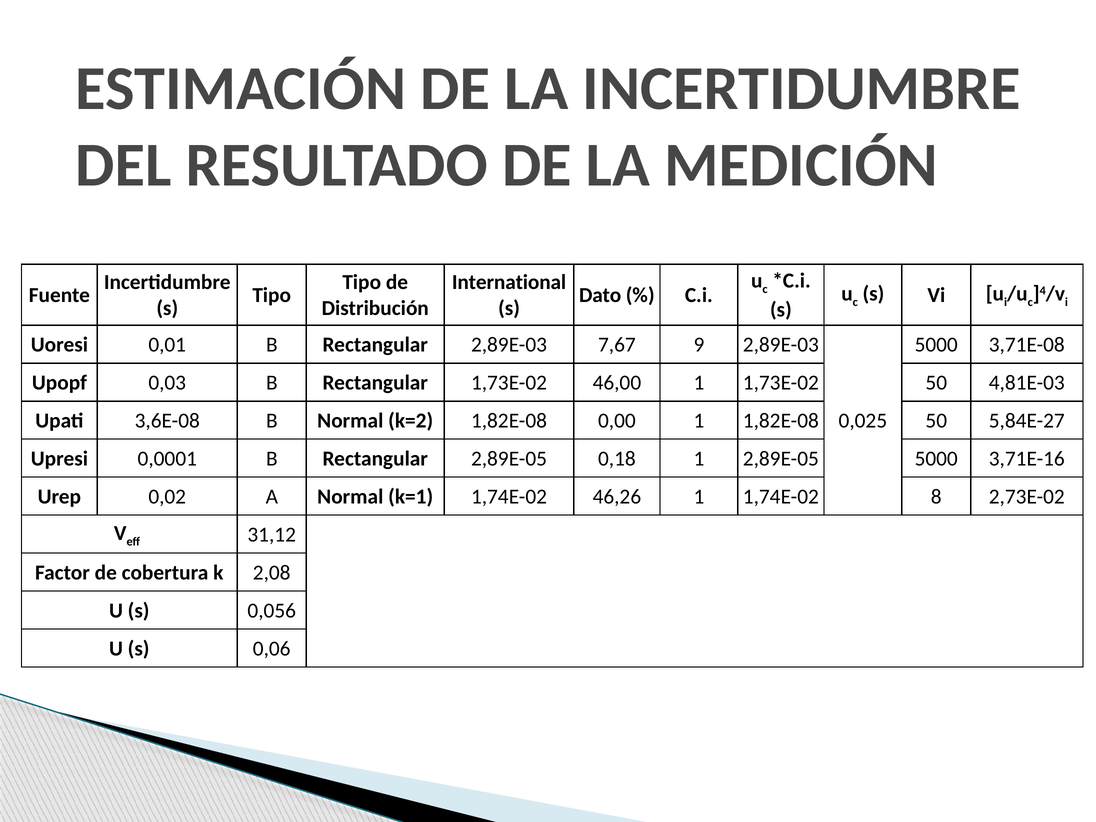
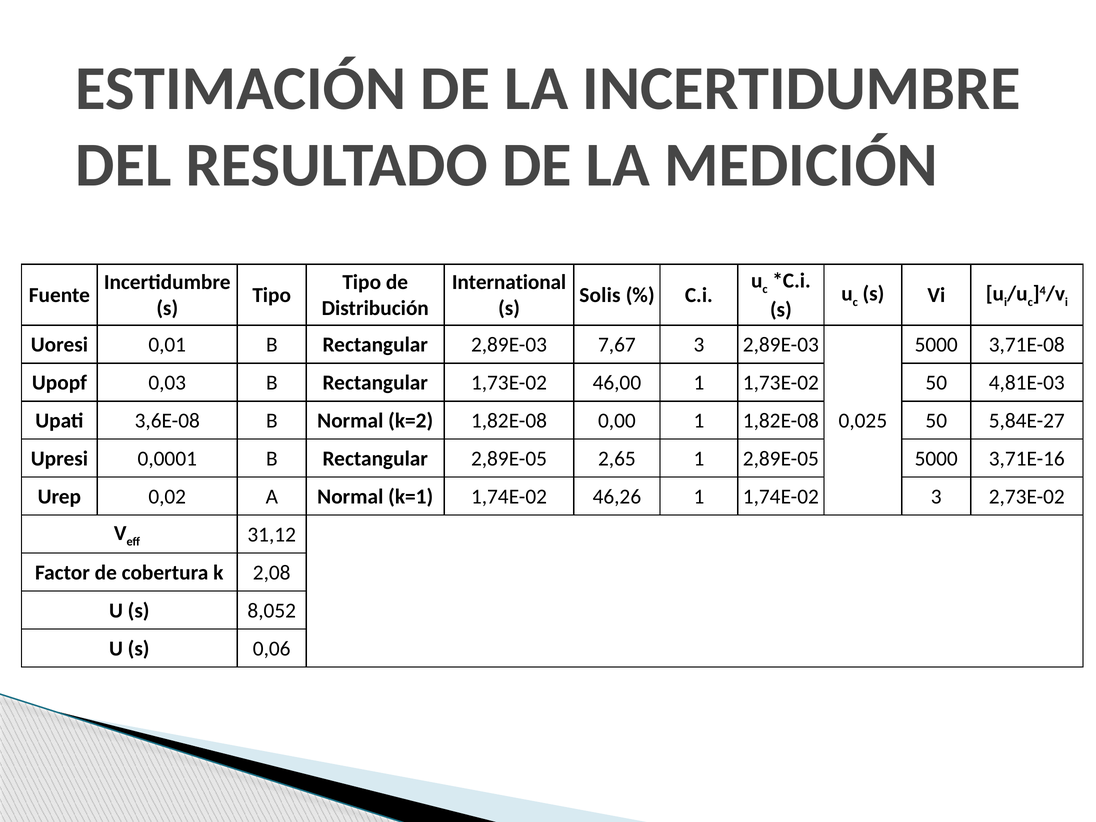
Dato: Dato -> Solis (600, 295)
7,67 9: 9 -> 3 (699, 345)
0,18: 0,18 -> 2,65 (617, 459)
1,74E-02 8: 8 -> 3 (936, 497)
0,056: 0,056 -> 8,052 (272, 611)
